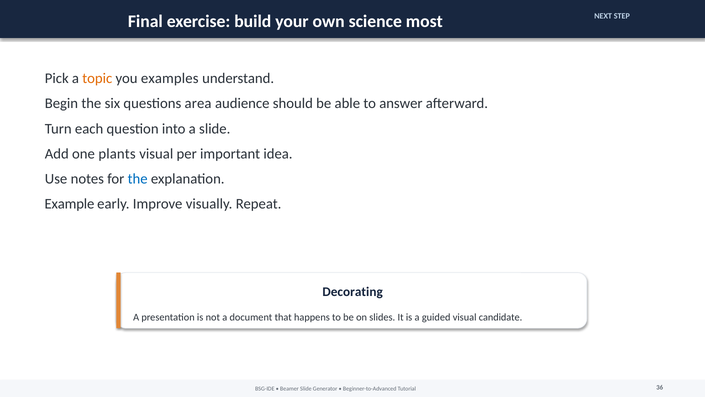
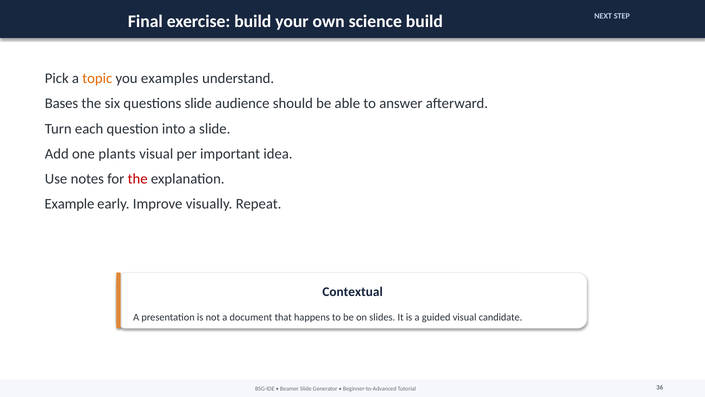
science most: most -> build (424, 21)
Begin: Begin -> Bases (62, 104)
questions area: area -> slide (198, 104)
the colour: blue -> red (138, 178)
Decorating: Decorating -> Contextual (353, 292)
